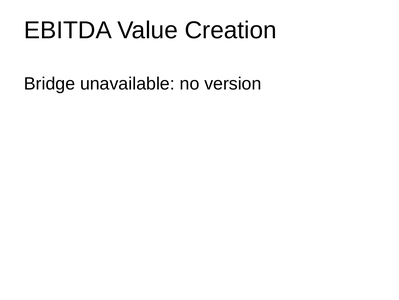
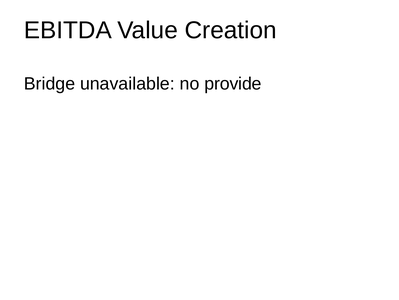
version: version -> provide (233, 84)
